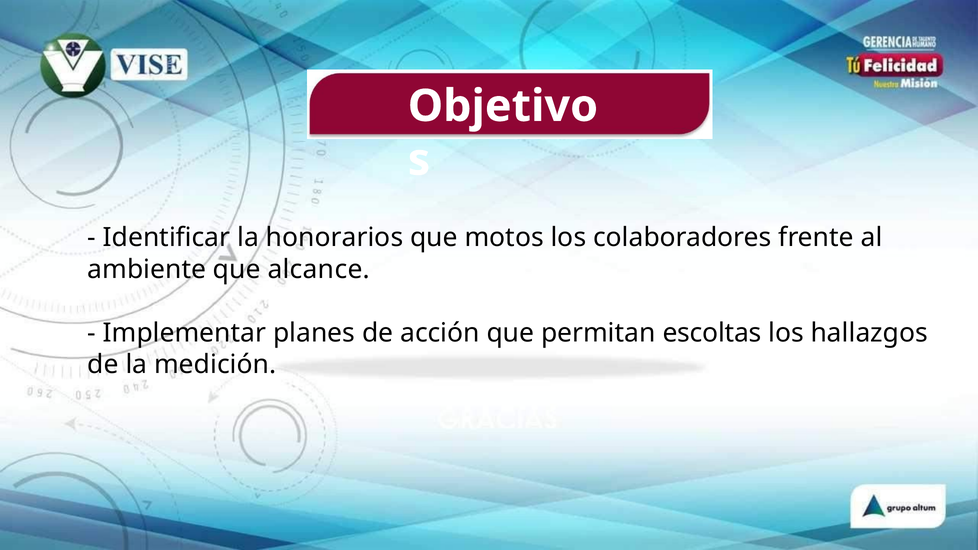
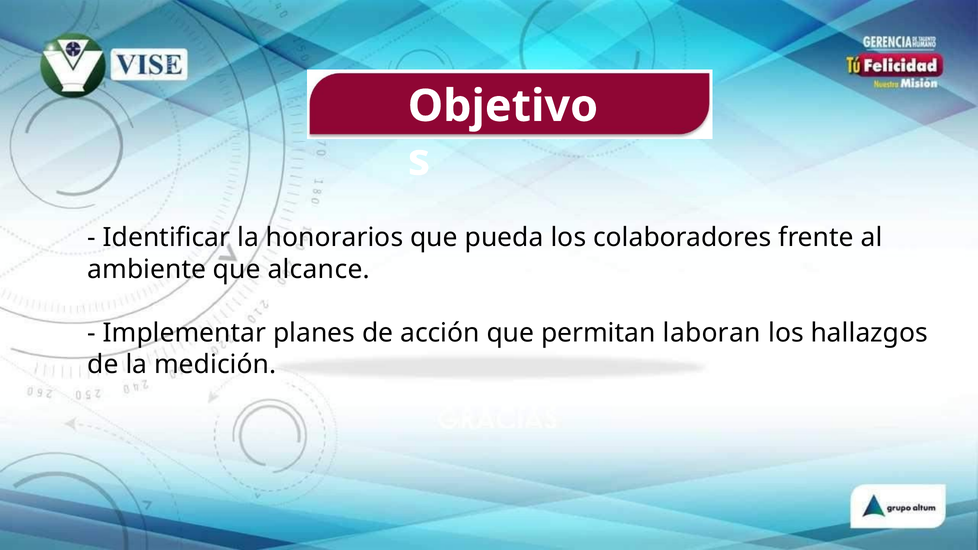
motos: motos -> pueda (504, 238)
escoltas: escoltas -> laboran (712, 333)
